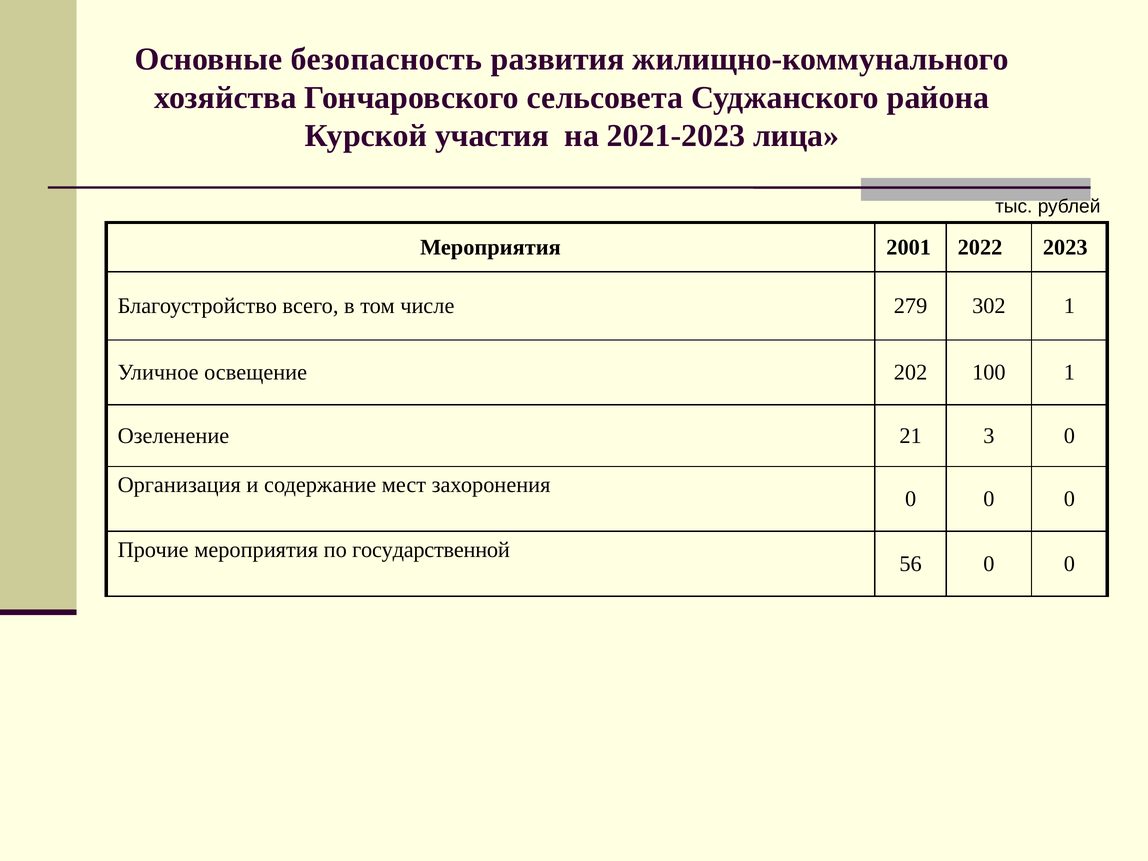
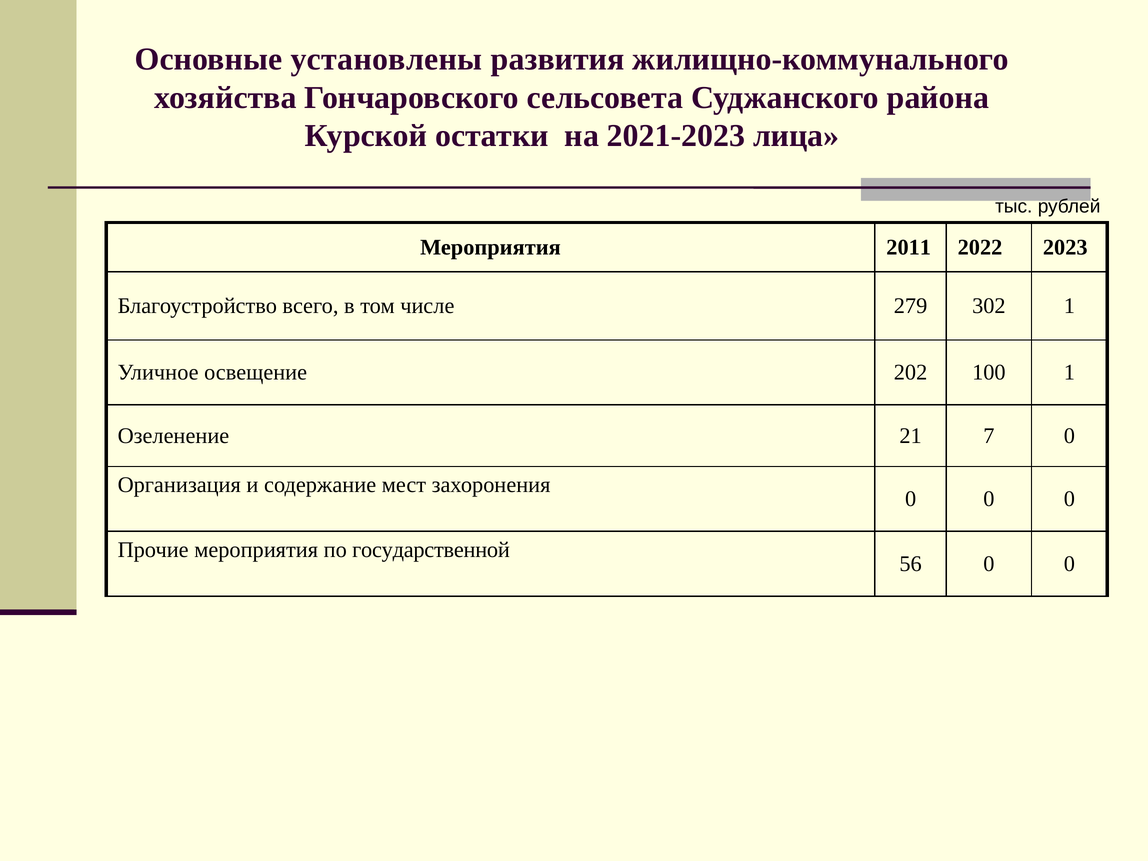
безопасность: безопасность -> установлены (386, 59)
участия: участия -> остатки (492, 136)
2001: 2001 -> 2011 (909, 247)
3: 3 -> 7 (989, 436)
